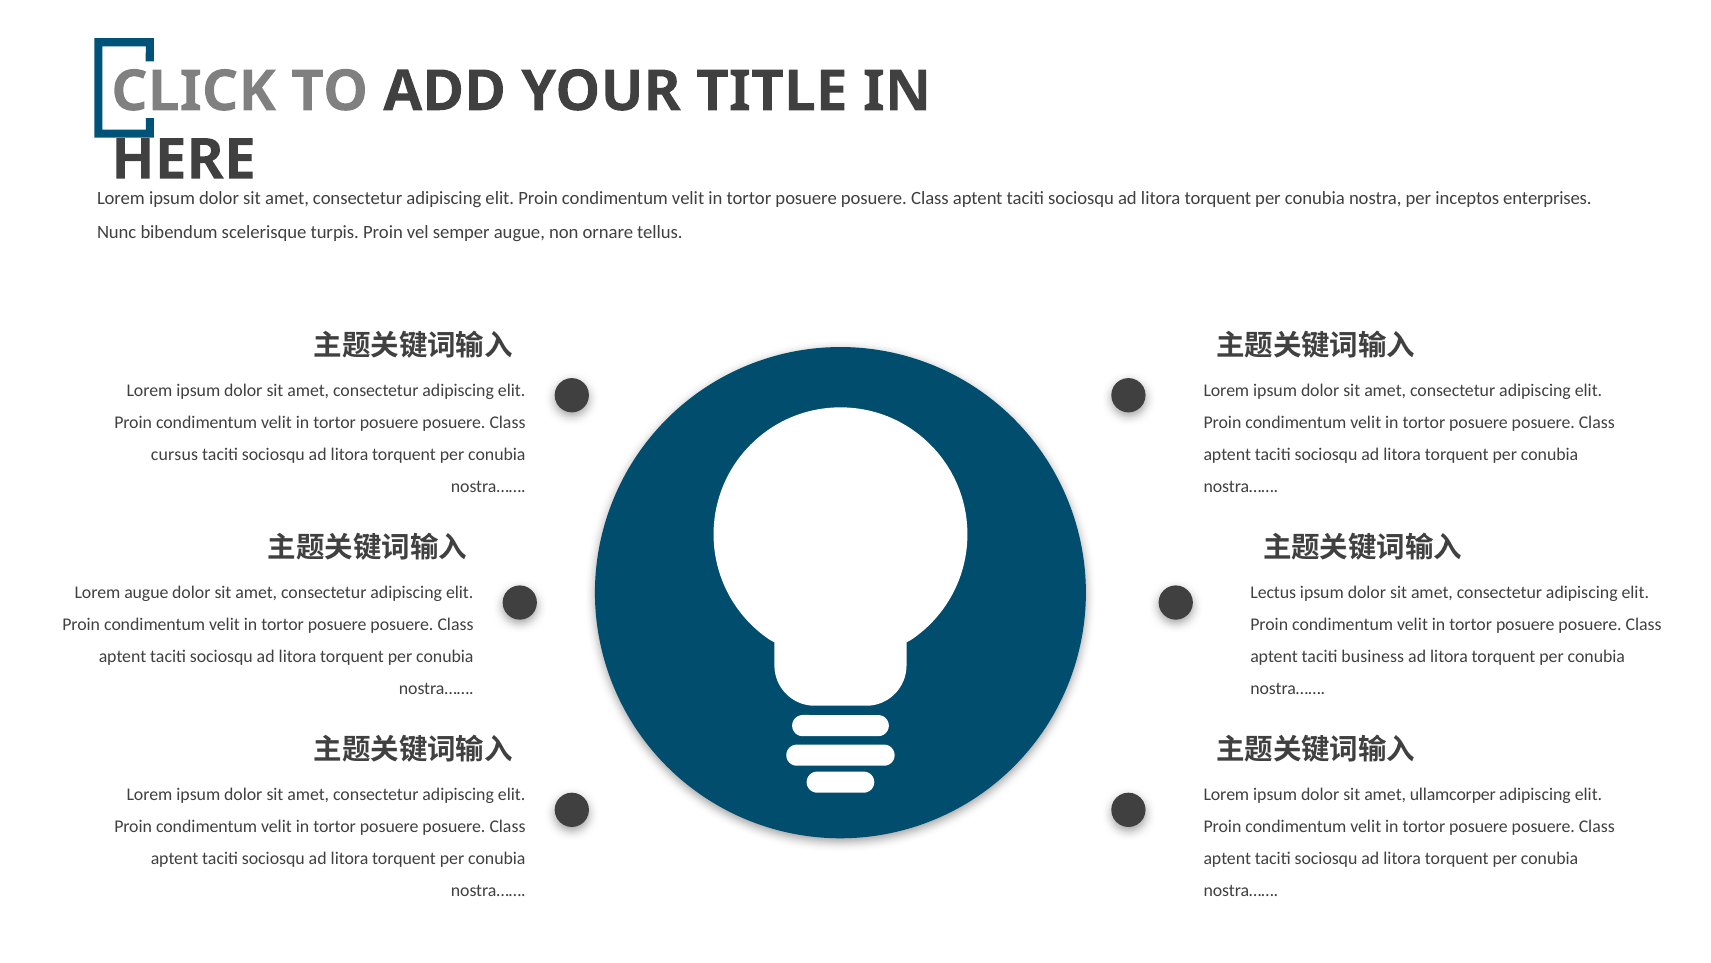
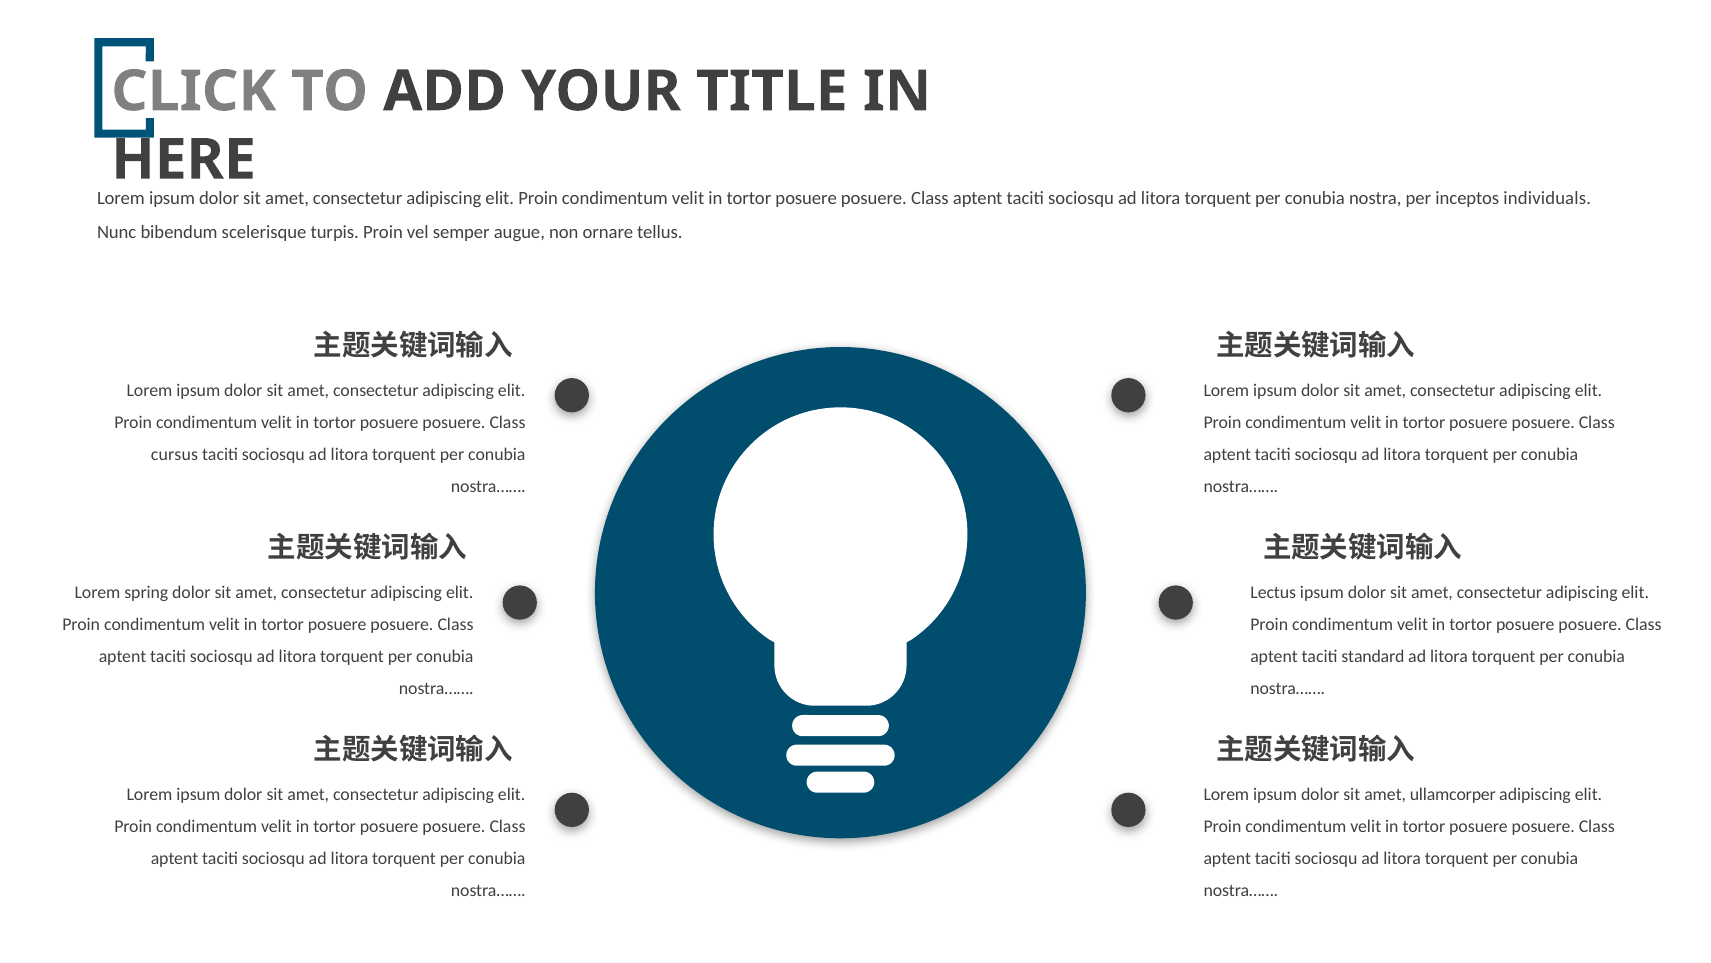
enterprises: enterprises -> individuals (1547, 198)
Lorem augue: augue -> spring (146, 592)
business: business -> standard (1373, 656)
